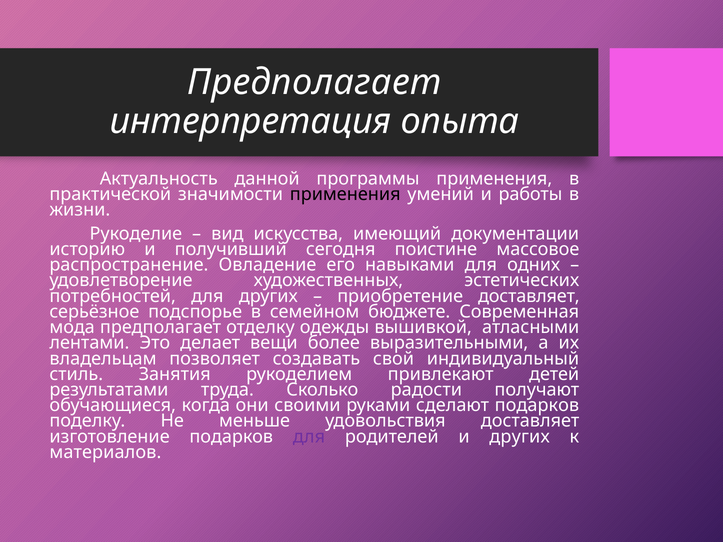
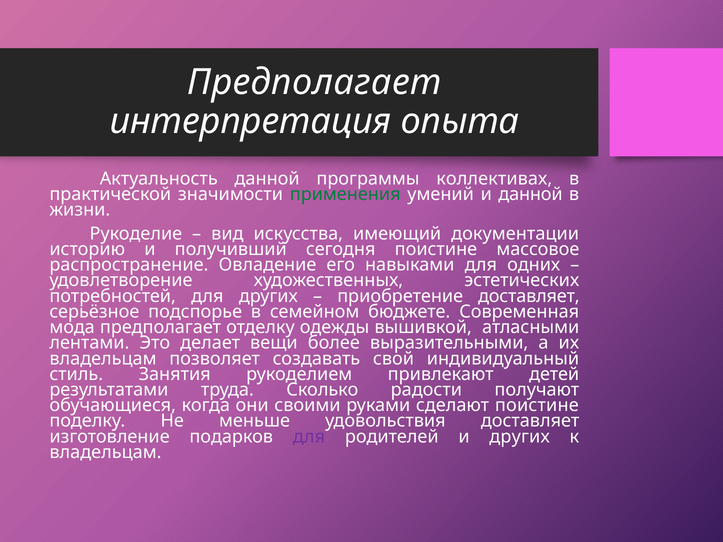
программы применения: применения -> коллективах (494, 179)
применения colour: black -> green (345, 194)
и работы: работы -> данной (530, 194)
сделают подарков: подарков -> поистине (537, 406)
материалов: материалов -> владельцам (105, 452)
